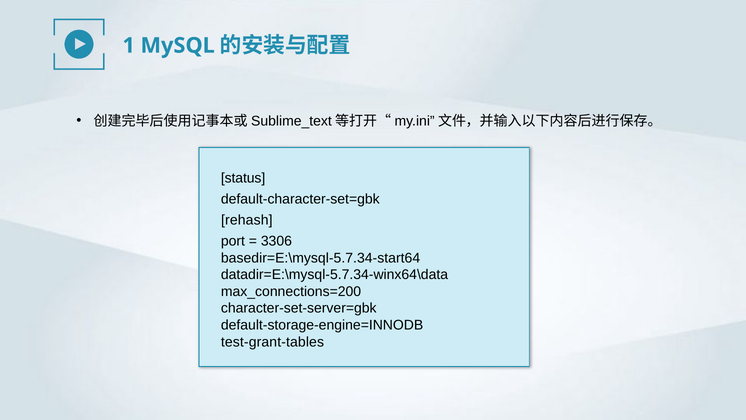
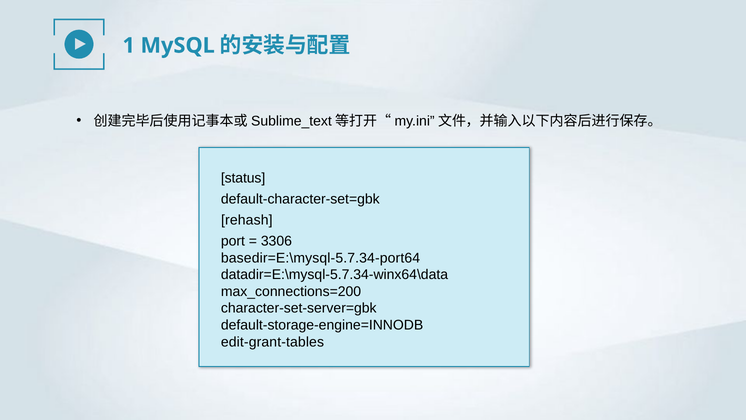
basedir=E:\mysql-5.7.34-start64: basedir=E:\mysql-5.7.34-start64 -> basedir=E:\mysql-5.7.34-port64 (321, 258)
test-grant-tables: test-grant-tables -> edit-grant-tables (272, 342)
